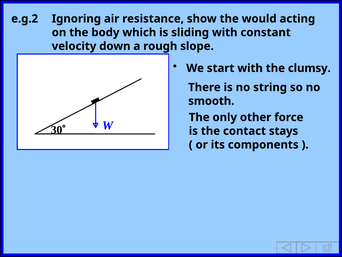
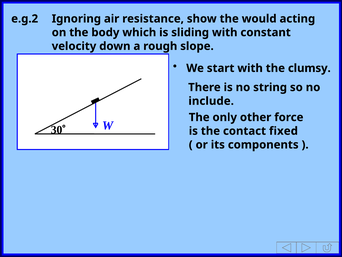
smooth: smooth -> include (211, 101)
stays: stays -> fixed (283, 131)
